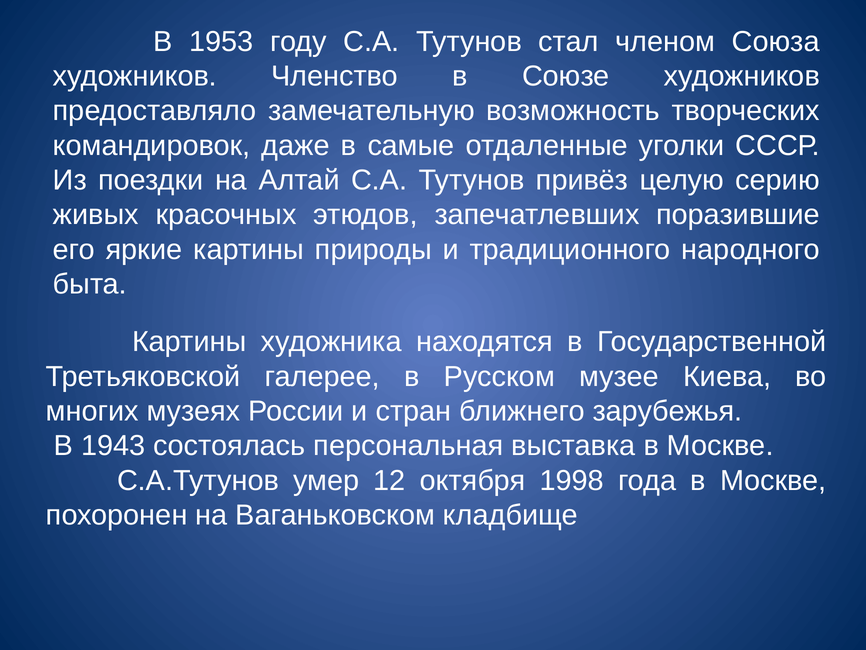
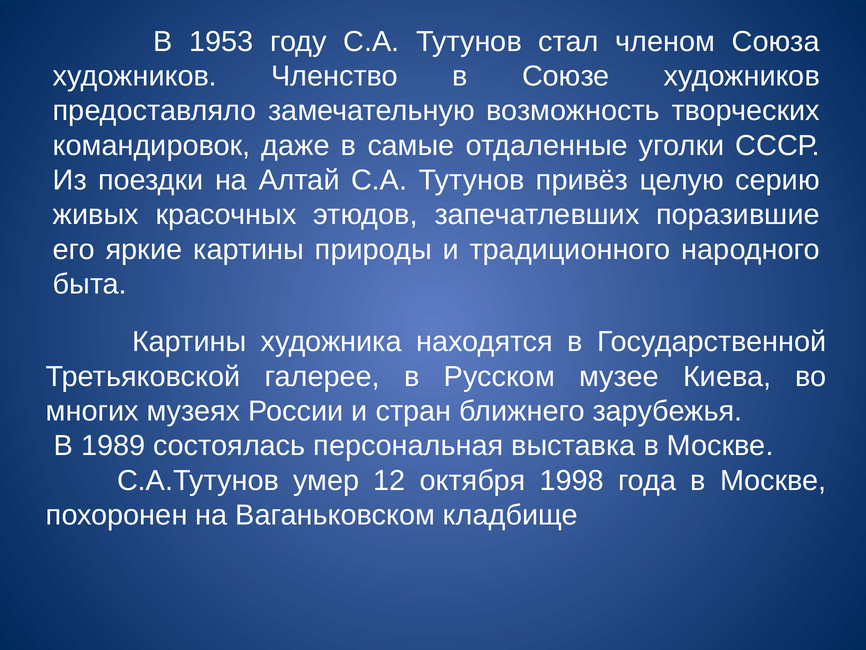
1943: 1943 -> 1989 (113, 445)
